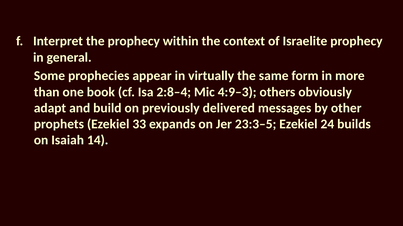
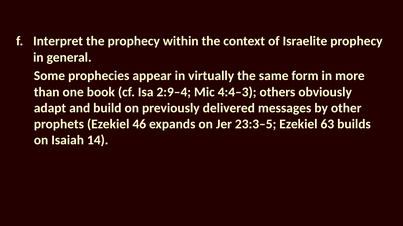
2:8–4: 2:8–4 -> 2:9–4 (174, 92)
4:9–3: 4:9–3 -> 4:4–3 (237, 92)
33: 33 -> 46 (139, 124)
24: 24 -> 63 (327, 124)
